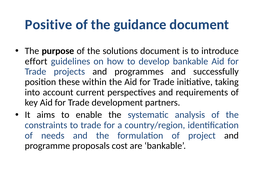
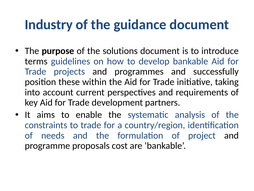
Positive: Positive -> Industry (49, 24)
effort: effort -> terms (36, 61)
